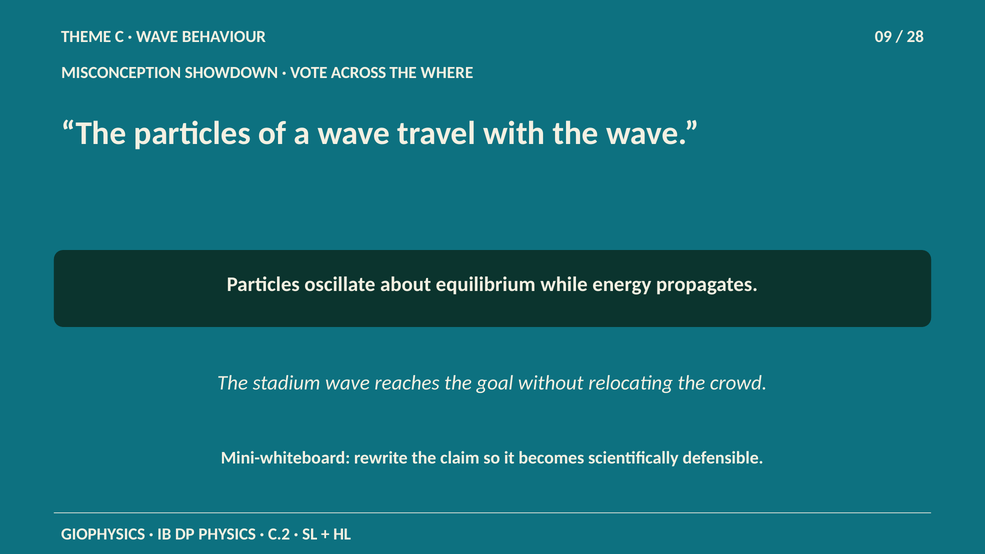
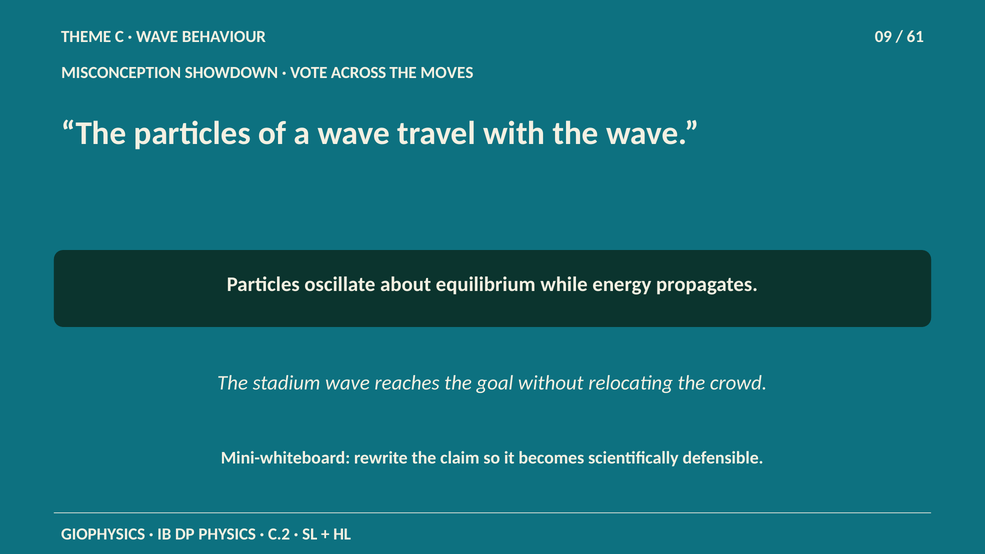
28: 28 -> 61 (915, 37)
WHERE: WHERE -> MOVES (447, 73)
